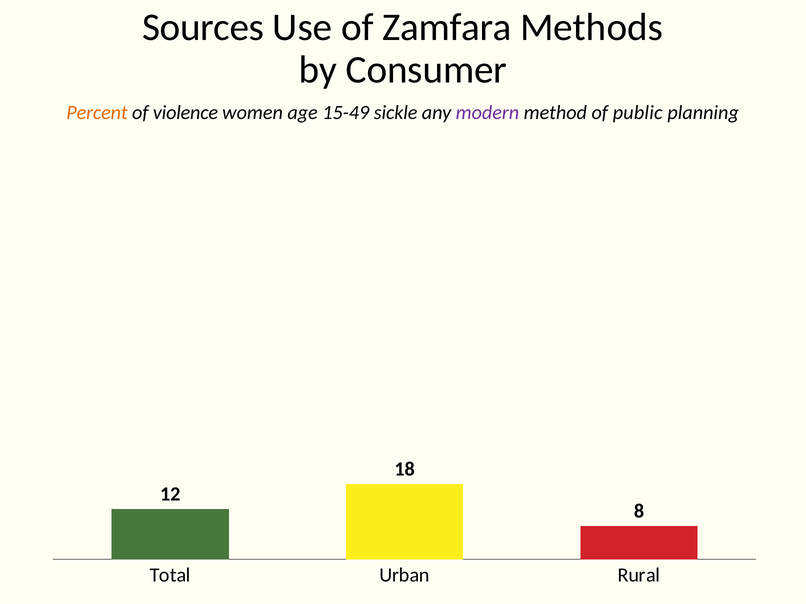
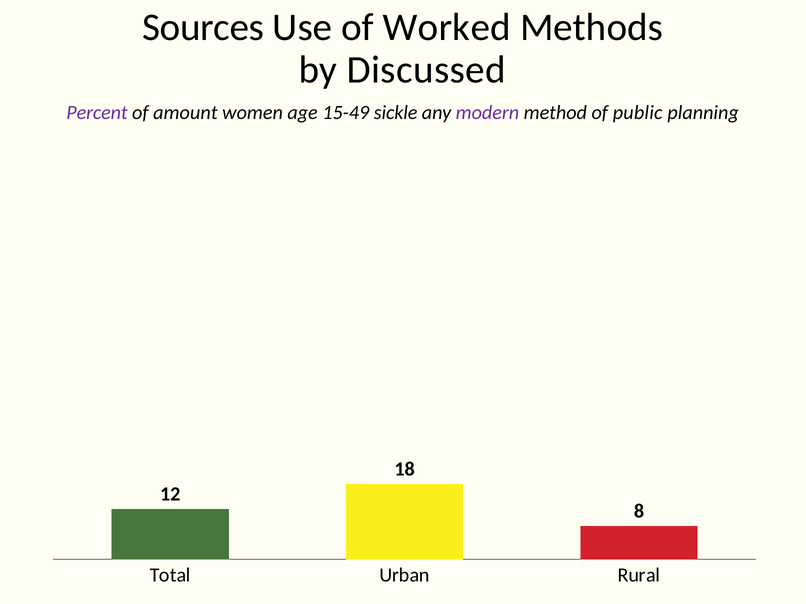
Zamfara: Zamfara -> Worked (447, 27)
Consumer: Consumer -> Discussed (426, 70)
Percent colour: orange -> purple (97, 113)
violence: violence -> amount (185, 113)
